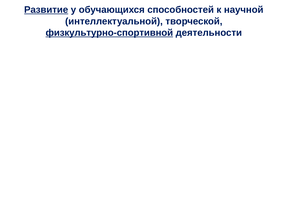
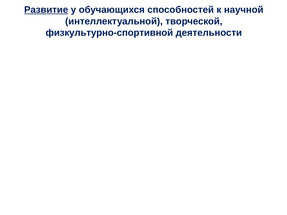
физкультурно-спортивной underline: present -> none (109, 33)
